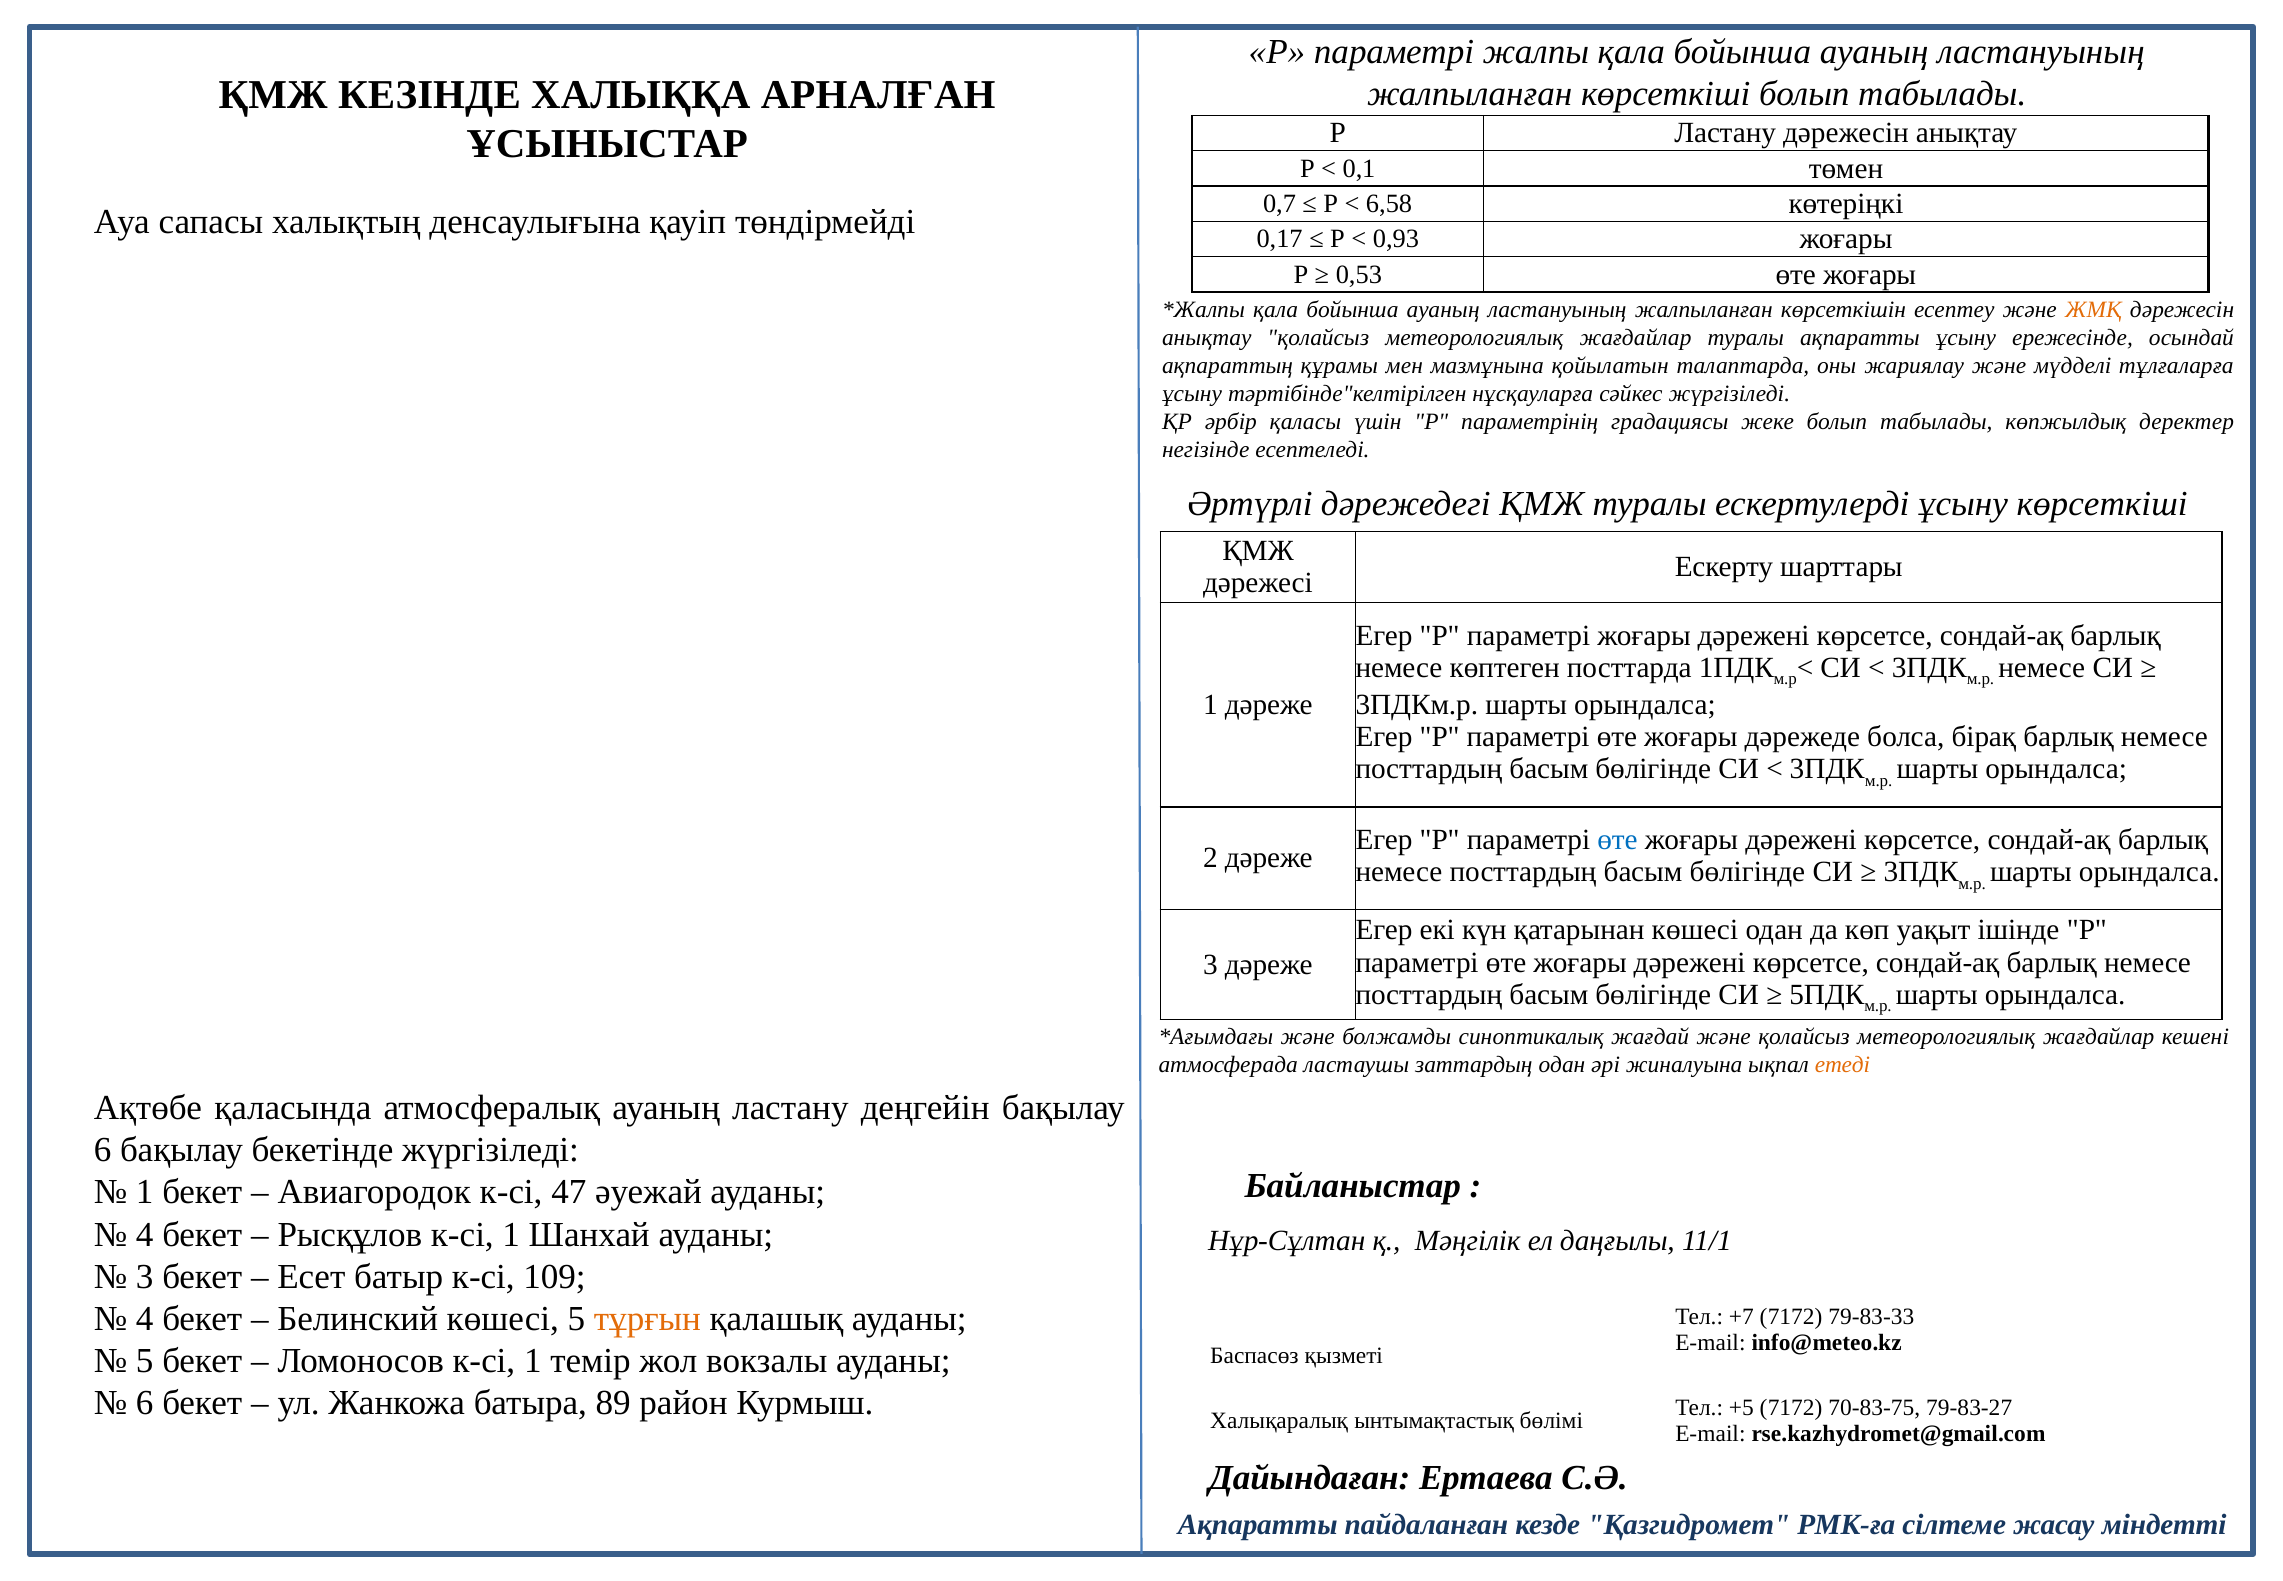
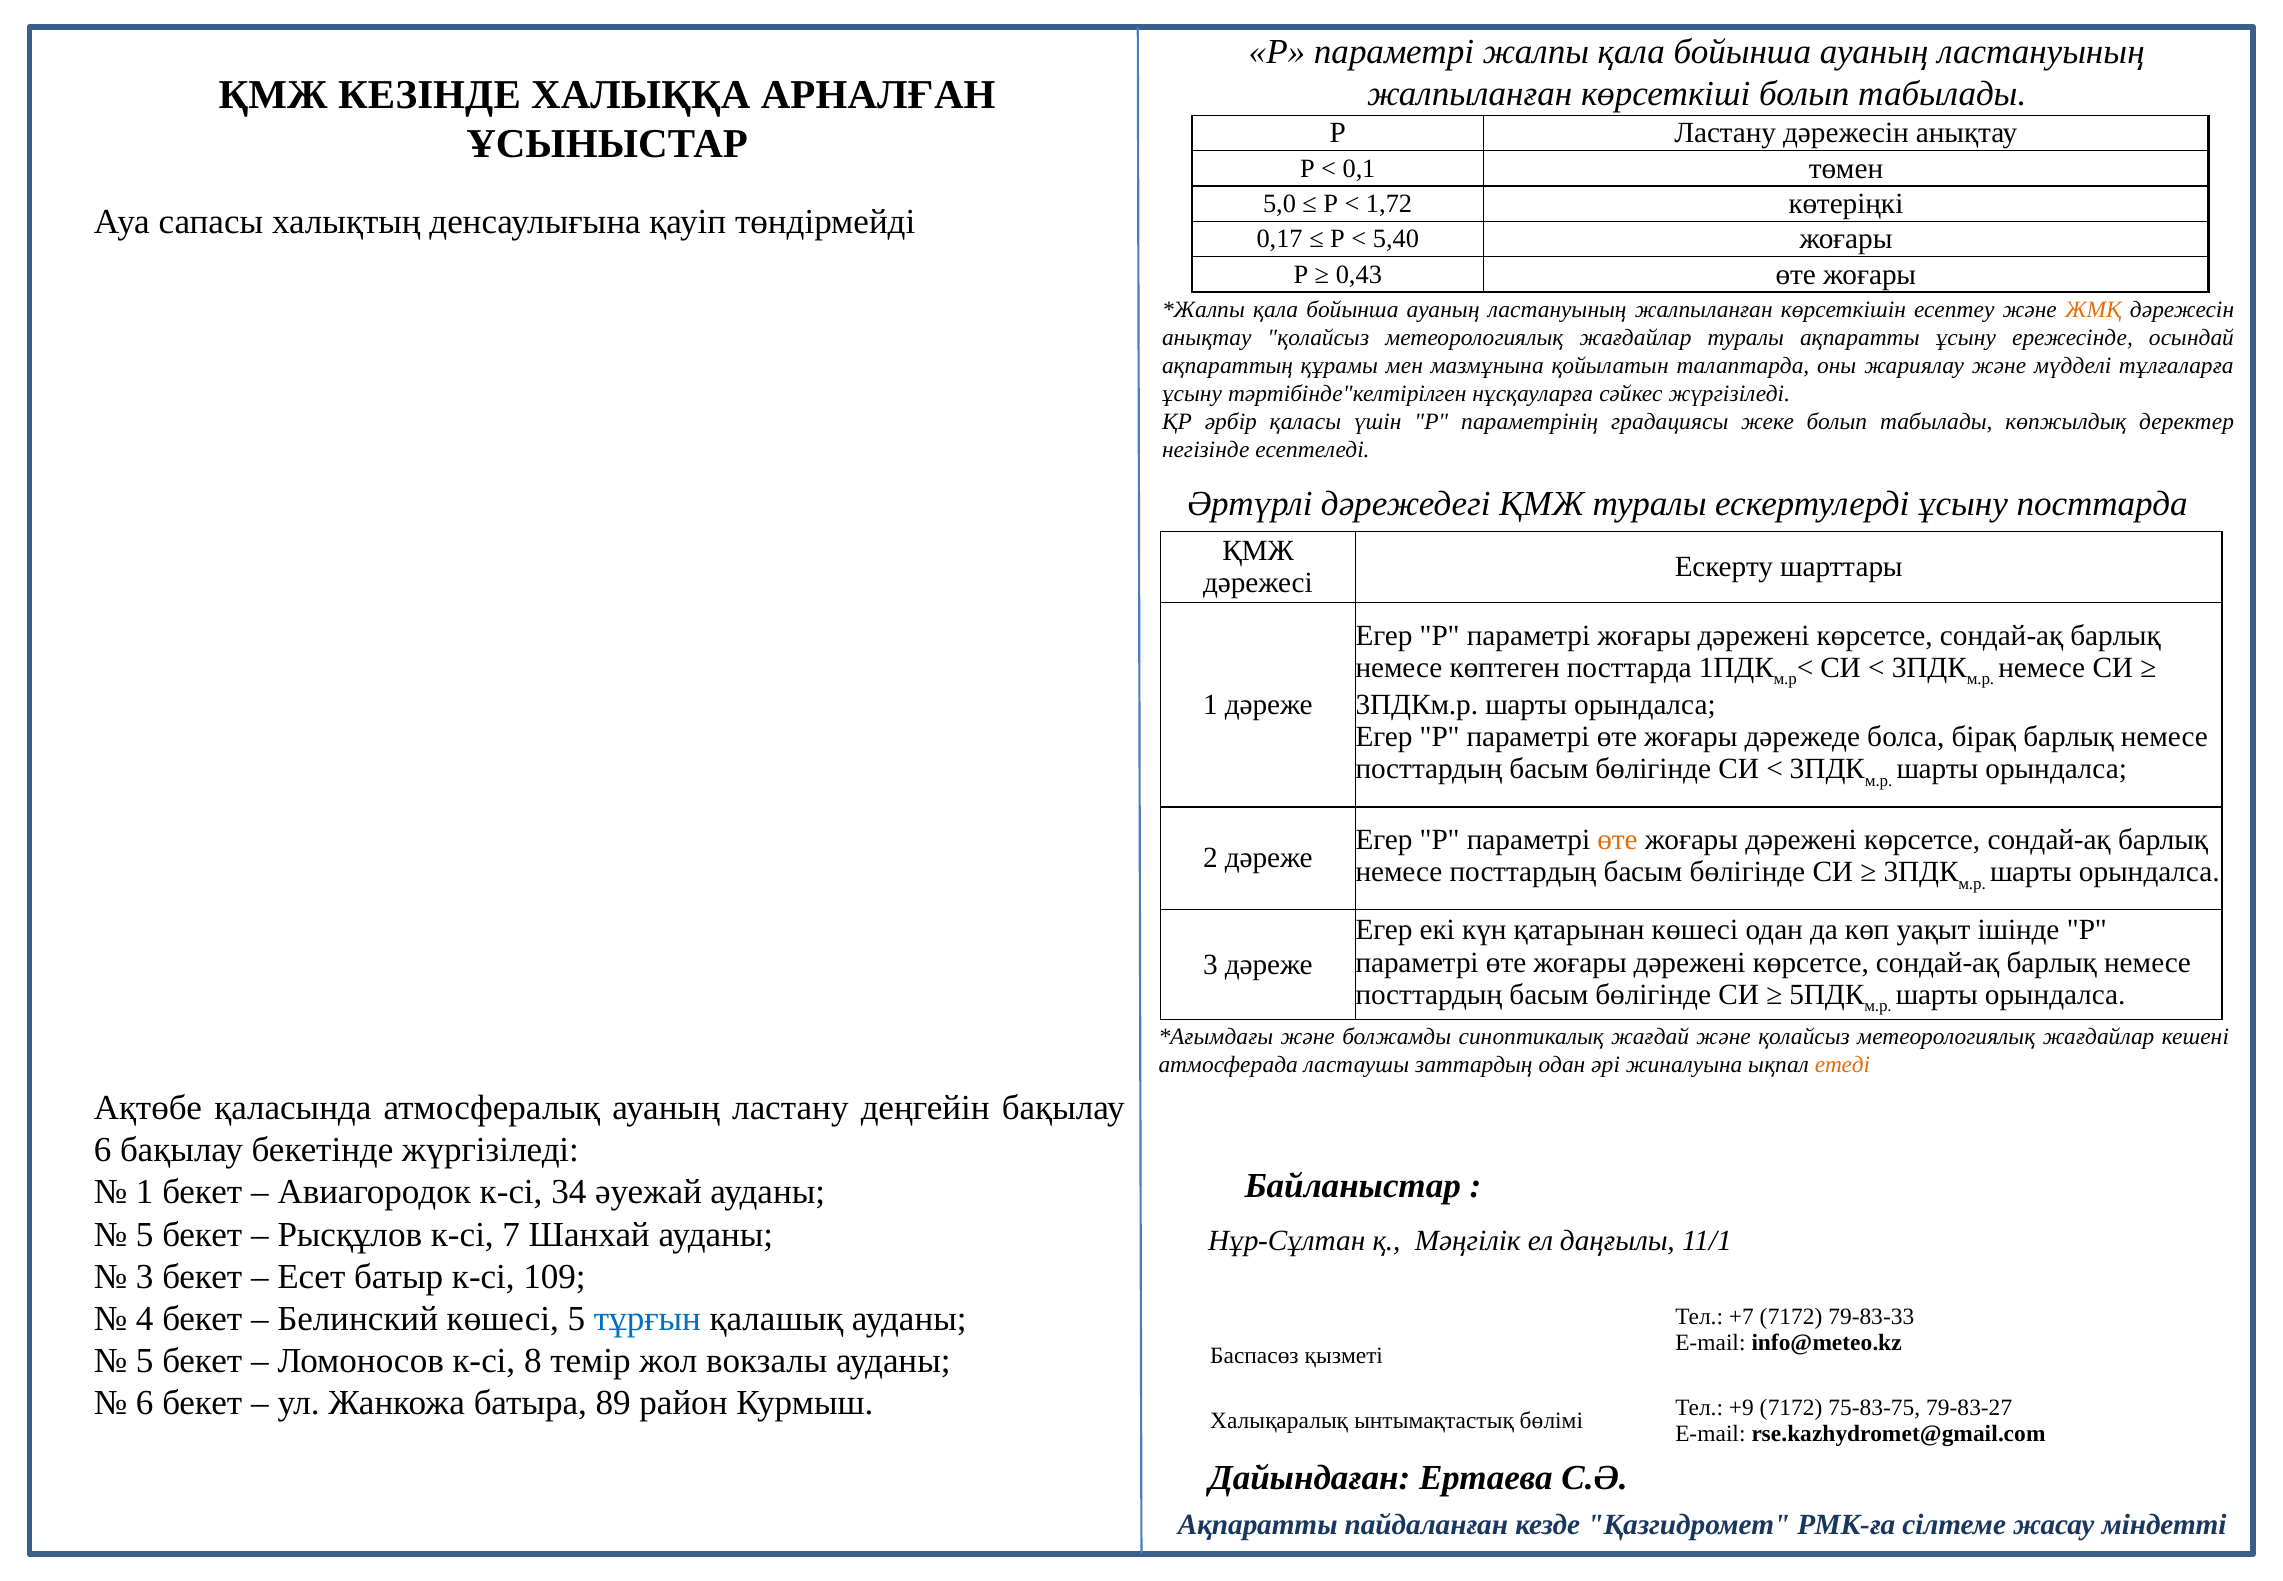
0,7: 0,7 -> 5,0 (1280, 204)
6,58: 6,58 -> 1,72 (1389, 204)
0,93: 0,93 -> 5,40 (1396, 239)
0,53: 0,53 -> 0,43 (1359, 274)
ұсыну көрсеткіші: көрсеткіші -> посттарда (2102, 504)
өте colour: blue -> orange (1617, 840)
47: 47 -> 34 (569, 1192)
4: 4 -> 5 (145, 1234)
Рысқұлов к-сі 1: 1 -> 7 (511, 1234)
тұрғын colour: orange -> blue (647, 1318)
Ломоносов к-сі 1: 1 -> 8 (533, 1361)
+5: +5 -> +9 (1741, 1407)
70-83-75: 70-83-75 -> 75-83-75 (1874, 1407)
